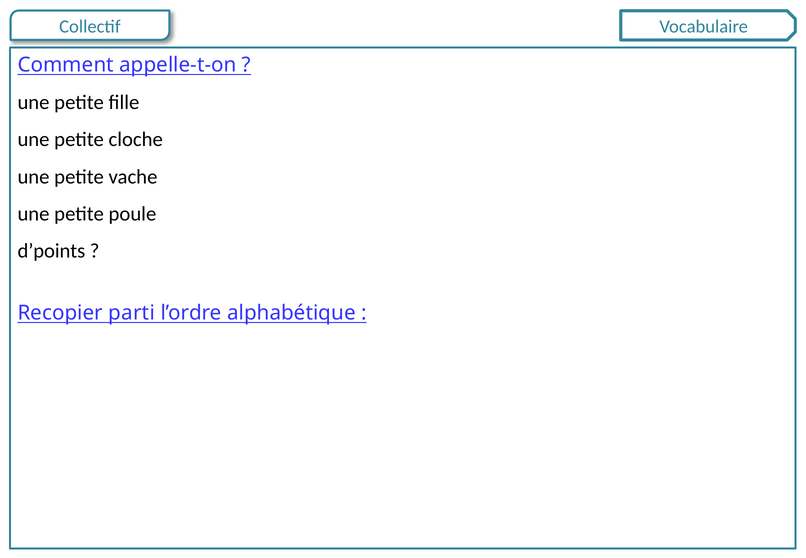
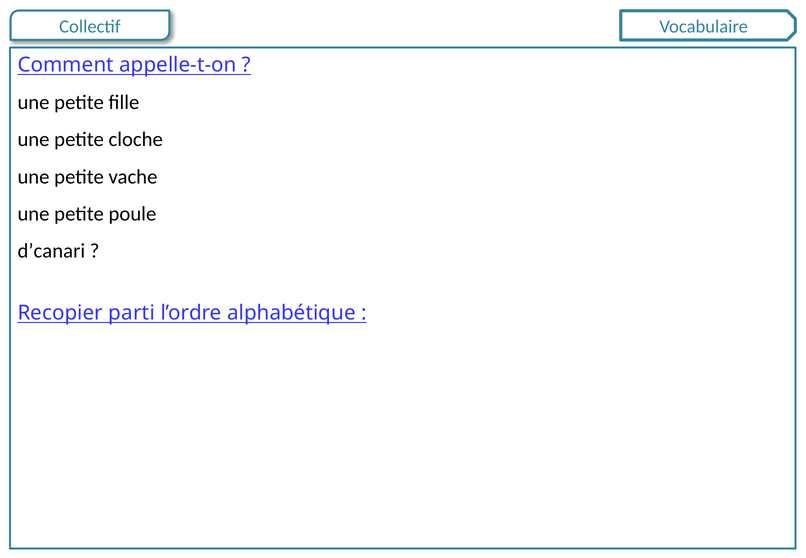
d’points: d’points -> d’canari (51, 251)
